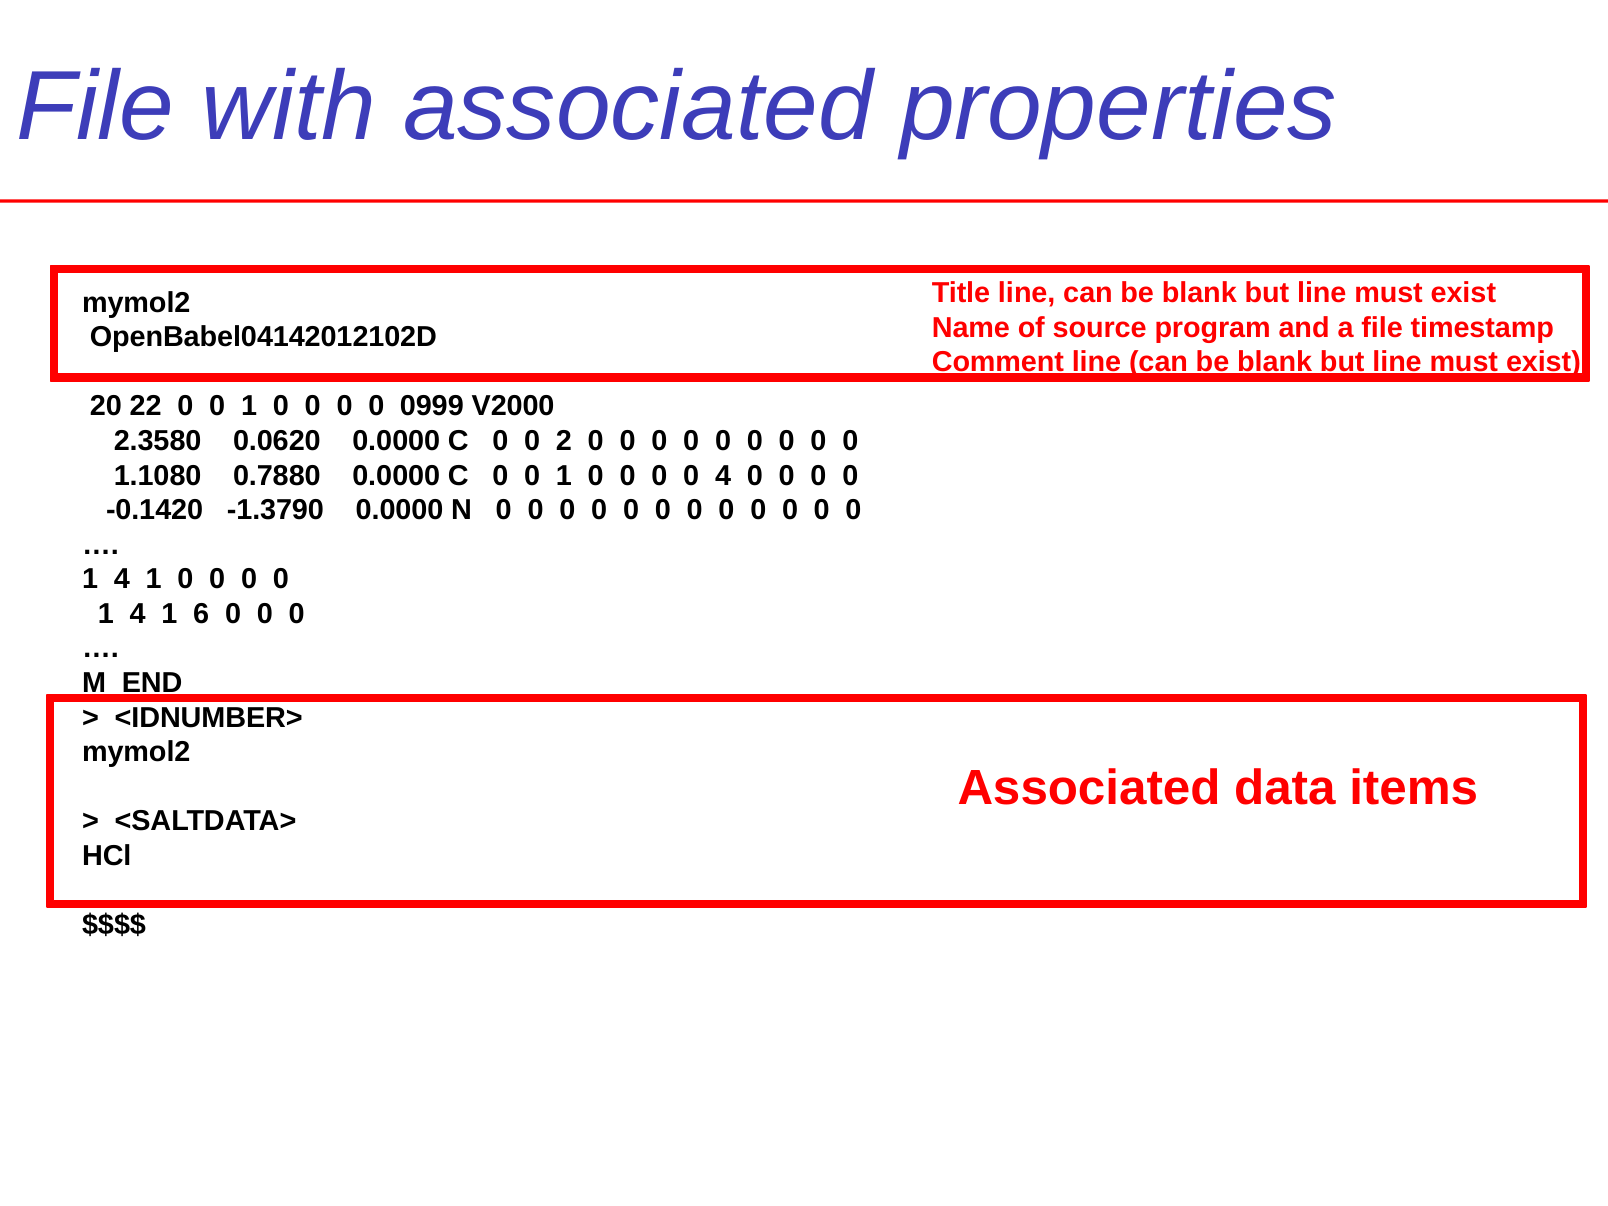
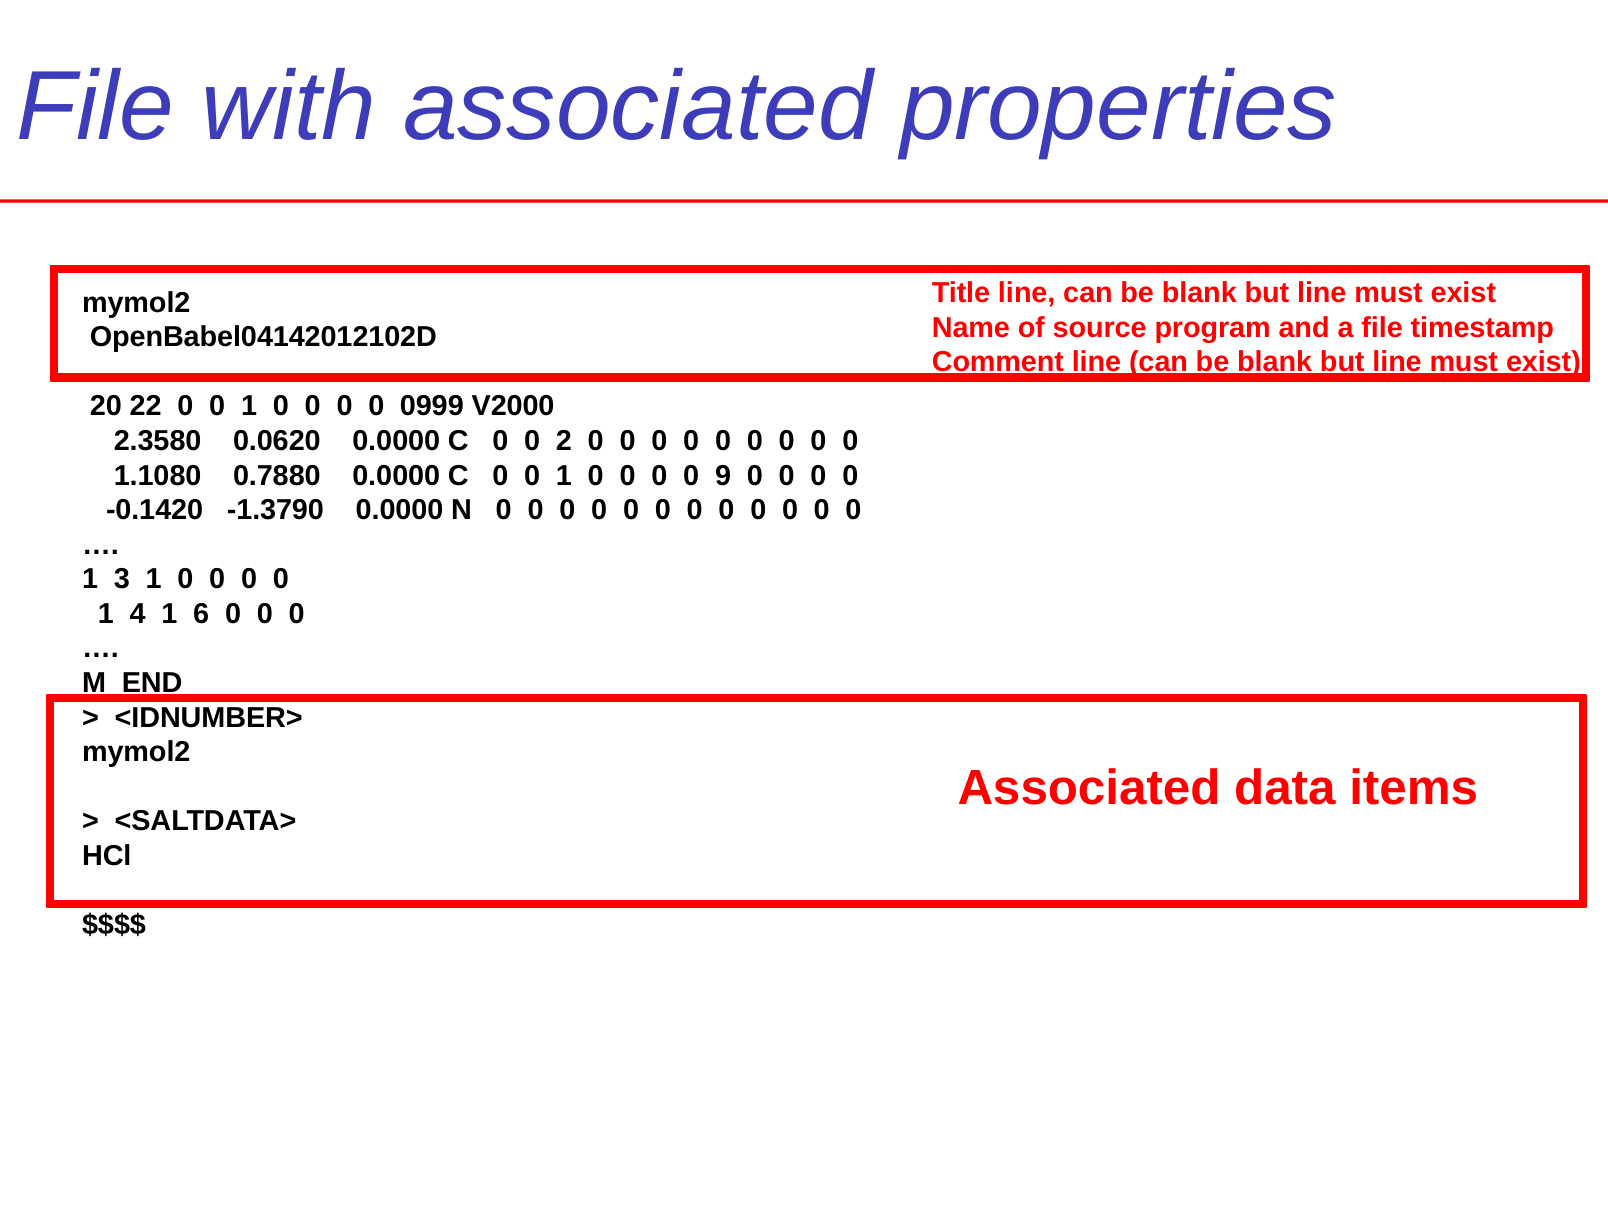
0 4: 4 -> 9 (723, 476)
4: 4 -> 3 (122, 579)
